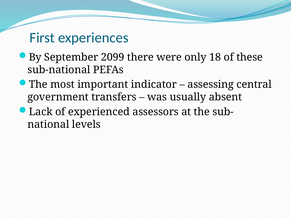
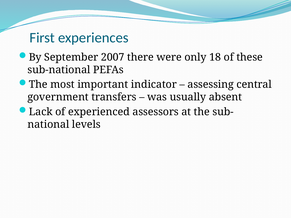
2099: 2099 -> 2007 (113, 57)
